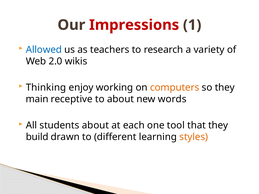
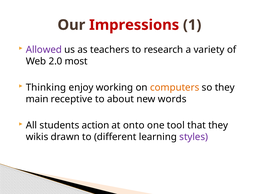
Allowed colour: blue -> purple (44, 50)
wikis: wikis -> most (76, 61)
students about: about -> action (95, 125)
each: each -> onto (134, 125)
build: build -> wikis (37, 137)
styles colour: orange -> purple (194, 137)
